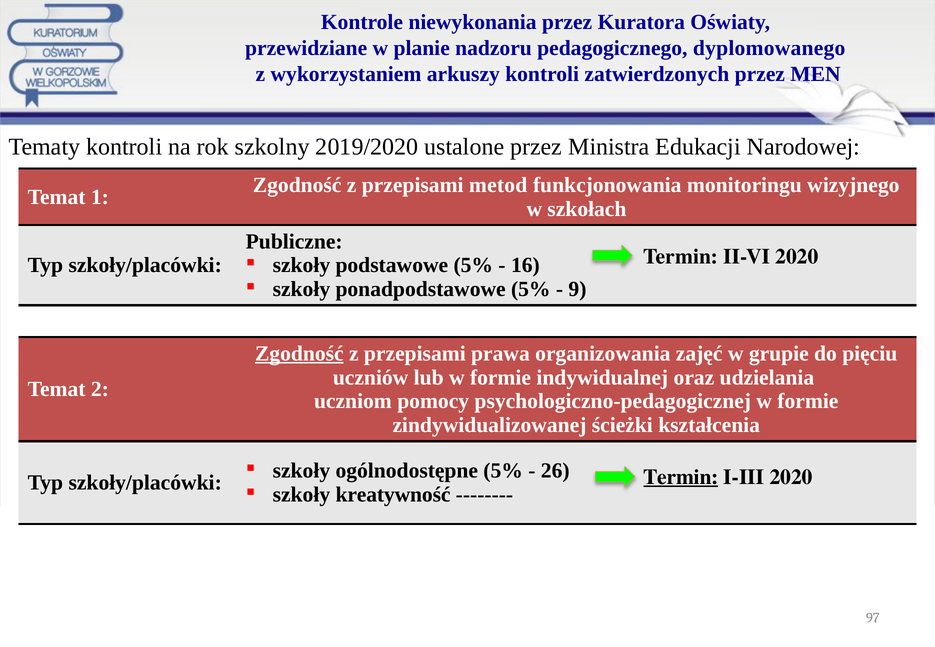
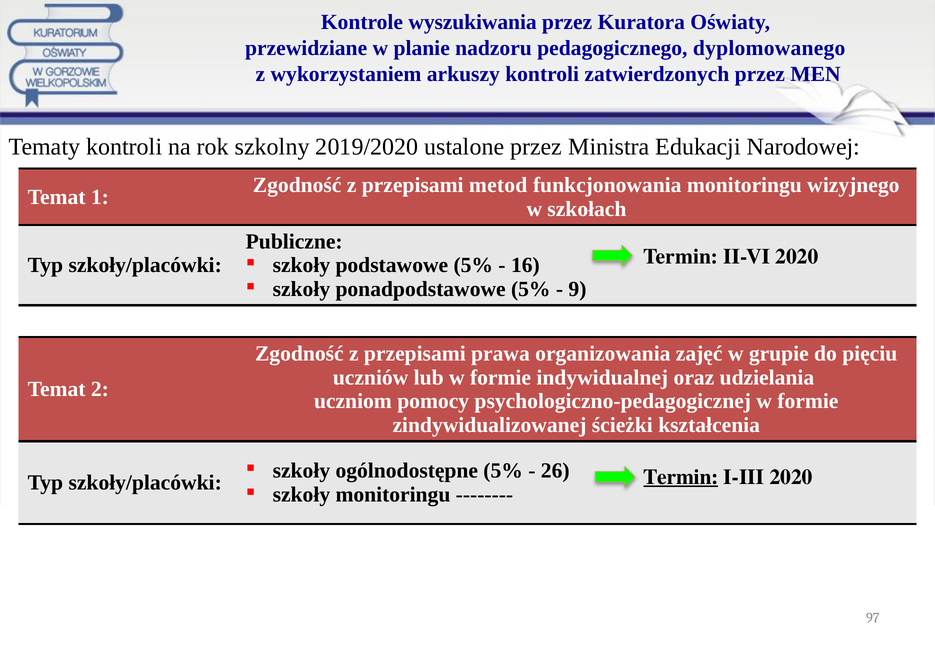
niewykonania: niewykonania -> wyszukiwania (473, 22)
Zgodność underline: present -> none (299, 354)
szkoły kreatywność: kreatywność -> monitoringu (393, 495)
